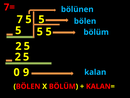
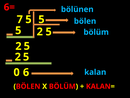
7=: 7= -> 6= (9, 7)
5: 5 -> 2 (40, 32)
9: 9 -> 6 (26, 72)
